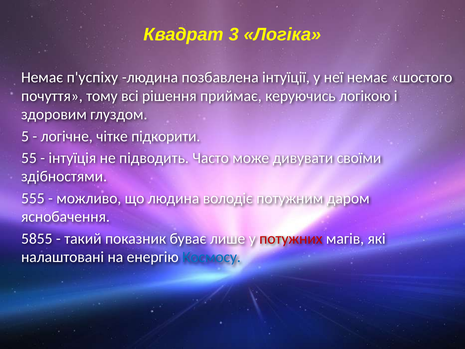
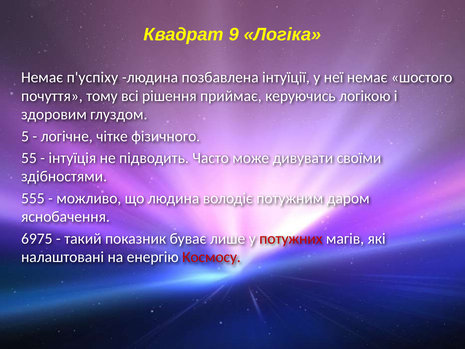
3: 3 -> 9 (234, 35)
підкорити: підкорити -> фізичного (166, 136)
5855: 5855 -> 6975 (37, 238)
Космосу colour: blue -> red (211, 257)
